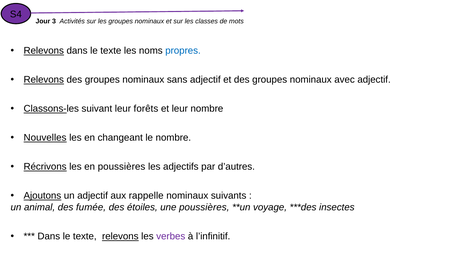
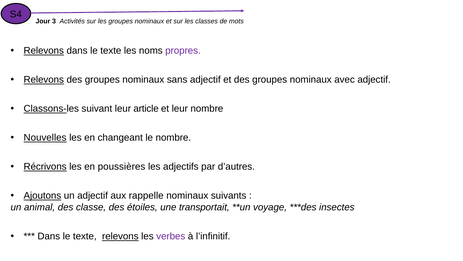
propres colour: blue -> purple (183, 51)
forêts: forêts -> article (146, 109)
fumée: fumée -> classe (91, 207)
une poussières: poussières -> transportait (204, 207)
